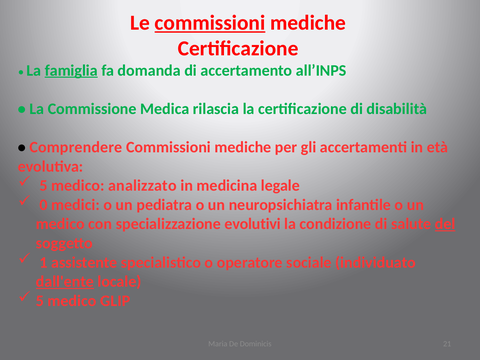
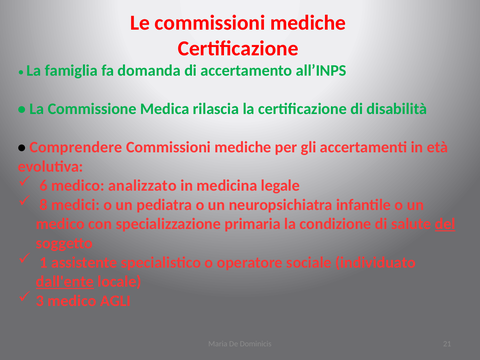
commissioni underline: present -> none (210, 23)
famiglia underline: present -> none (71, 70)
5: 5 -> 6 (44, 186)
0: 0 -> 8 (44, 205)
evolutivi: evolutivi -> primaria (253, 224)
5: 5 -> 3 (40, 301)
GLIP: GLIP -> AGLI (115, 301)
